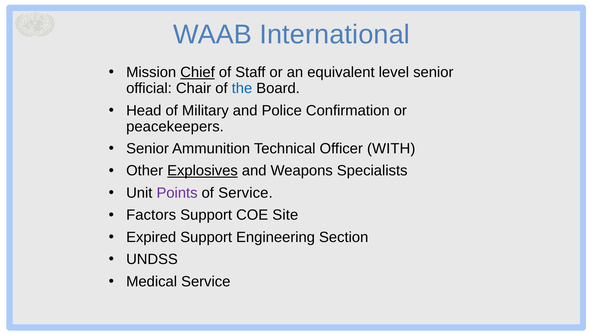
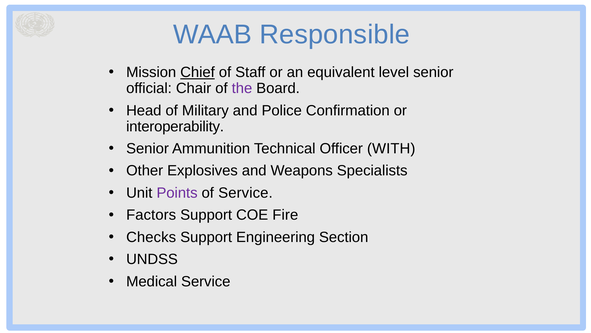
International: International -> Responsible (335, 34)
the colour: blue -> purple (242, 88)
peacekeepers: peacekeepers -> interoperability (175, 126)
Explosives underline: present -> none (202, 170)
Site: Site -> Fire (285, 215)
Expired: Expired -> Checks (151, 237)
